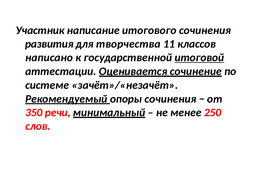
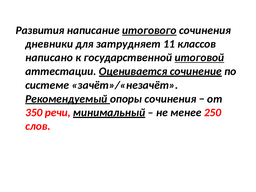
Участник: Участник -> Развития (40, 30)
итогового underline: none -> present (149, 30)
развития: развития -> дневники (49, 44)
творчества: творчества -> затрудняет (128, 44)
